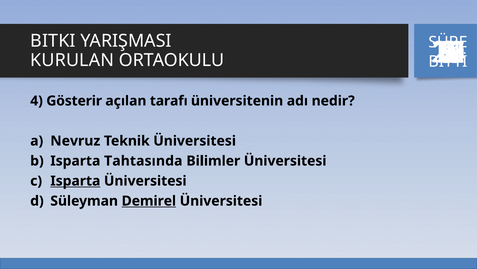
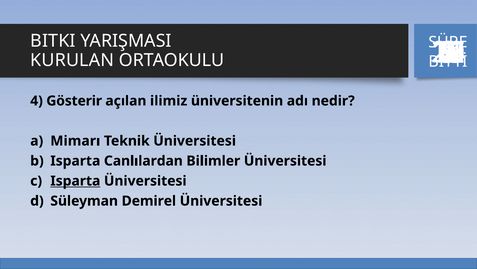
tarafı: tarafı -> ilimiz (169, 101)
Nevruz: Nevruz -> Mimarı (75, 141)
Tahtasında: Tahtasında -> Canlılardan (143, 161)
Demirel underline: present -> none (149, 200)
